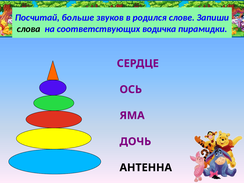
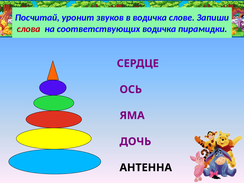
больше: больше -> уронит (78, 18)
в родился: родился -> водичка (150, 18)
слова colour: black -> red (29, 29)
